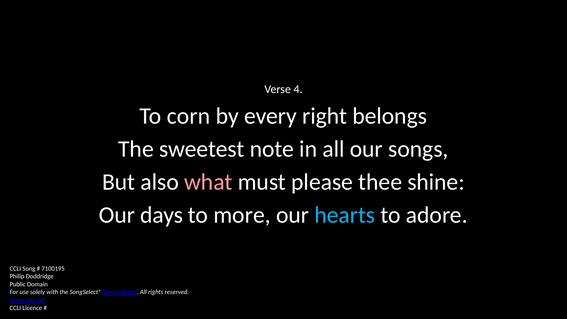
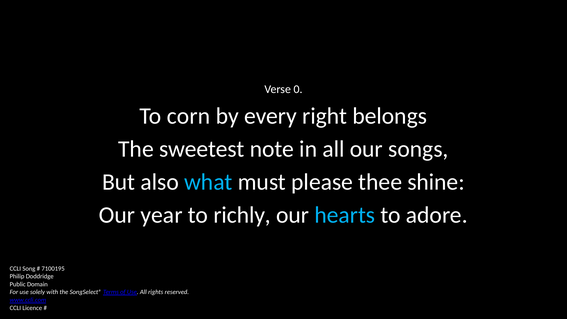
4: 4 -> 0 (298, 89)
what colour: pink -> light blue (208, 182)
days: days -> year (161, 215)
more: more -> richly (242, 215)
